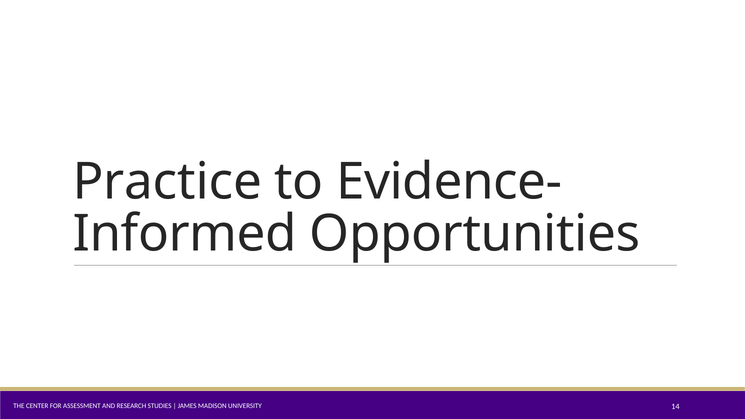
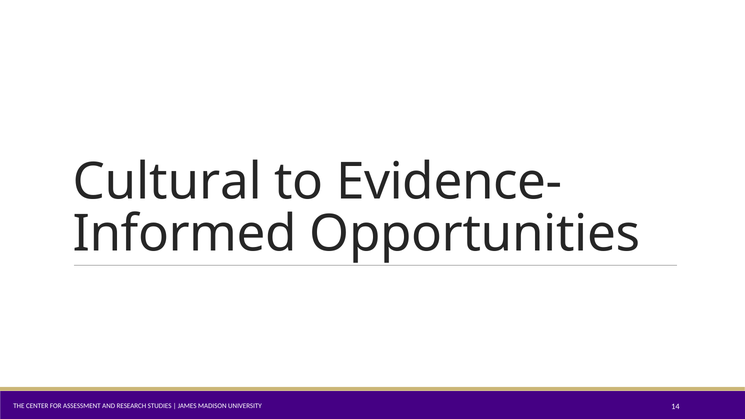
Practice: Practice -> Cultural (167, 182)
